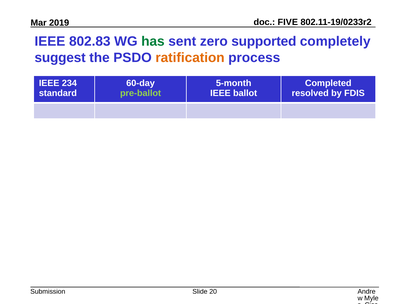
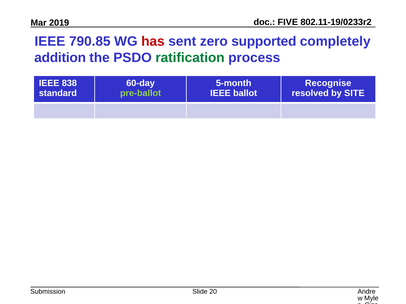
802.83: 802.83 -> 790.85 (90, 42)
has colour: green -> red (153, 42)
suggest: suggest -> addition (60, 58)
ratification colour: orange -> green (190, 58)
234: 234 -> 838 (69, 83)
Completed: Completed -> Recognise (328, 83)
FDIS: FDIS -> SITE (354, 93)
